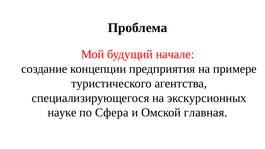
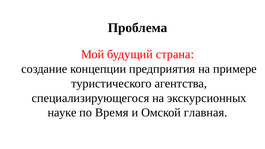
начале: начале -> страна (175, 54)
Сфера: Сфера -> Время (112, 113)
